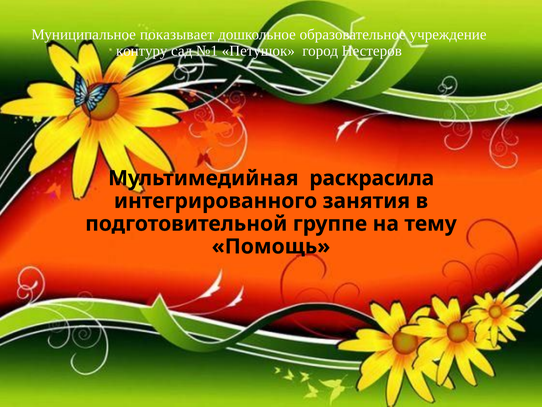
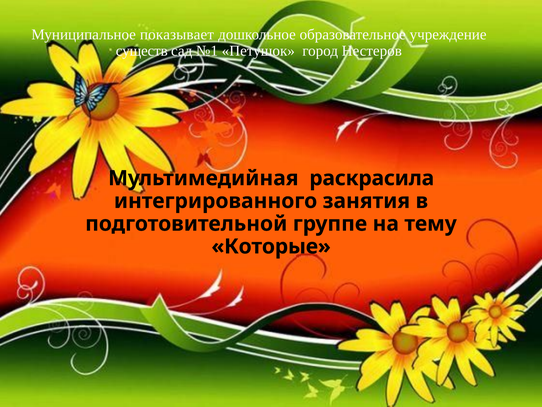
контуру: контуру -> существ (142, 51)
Помощь: Помощь -> Которые (271, 246)
